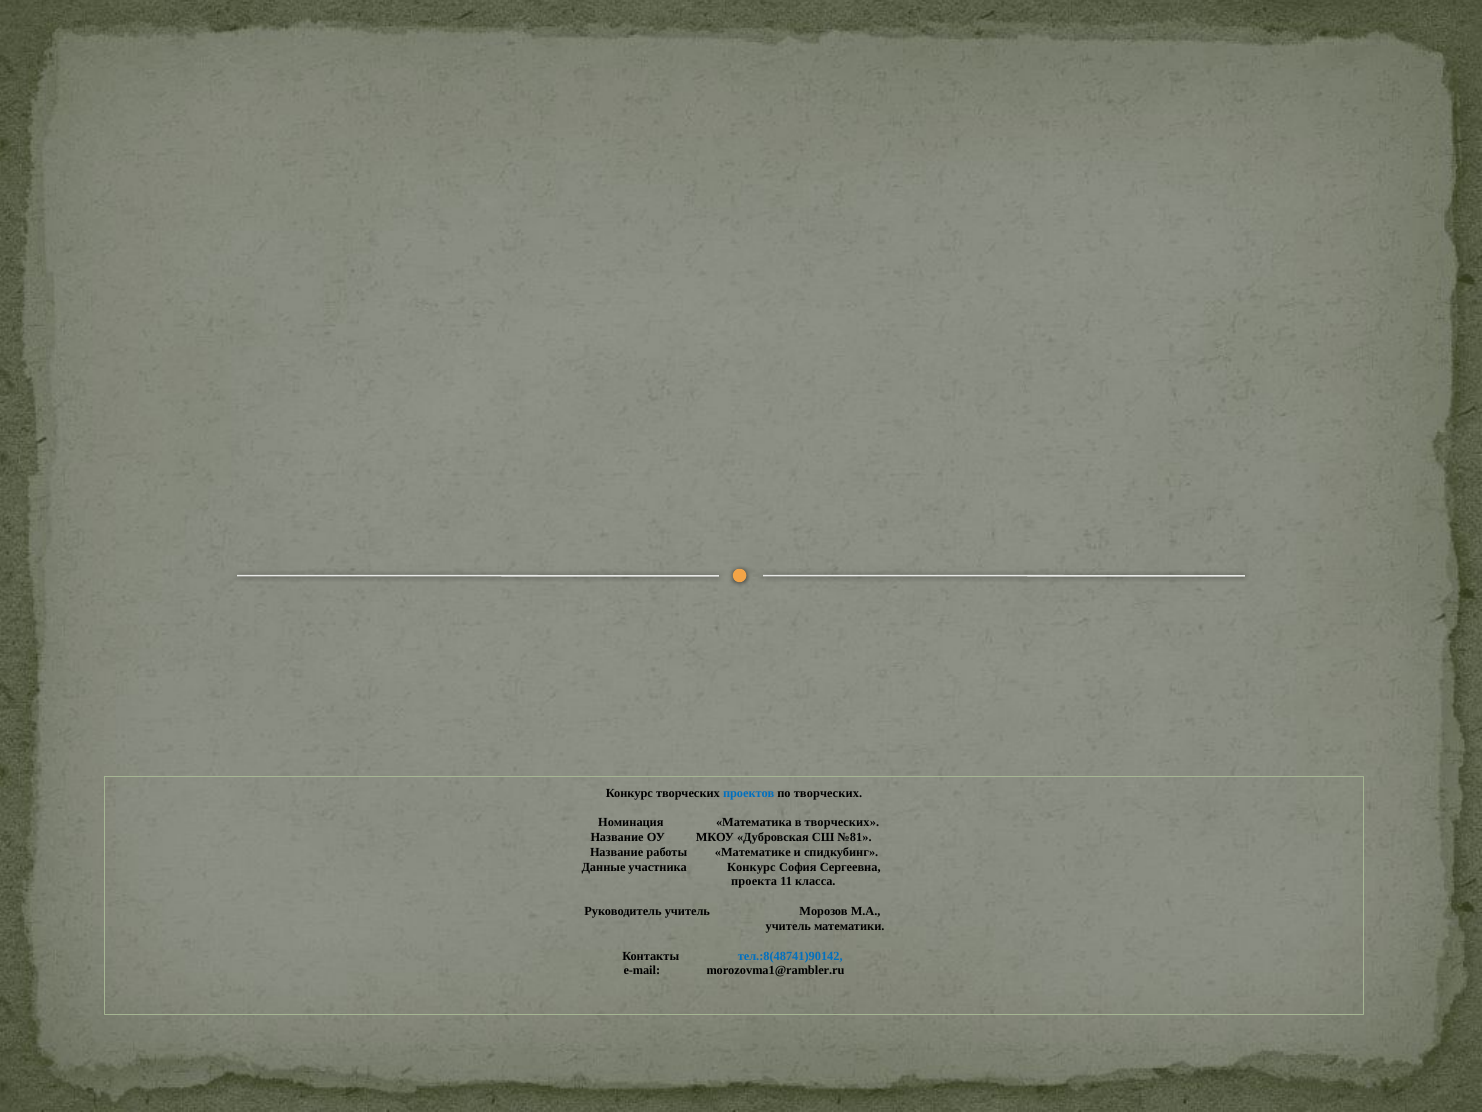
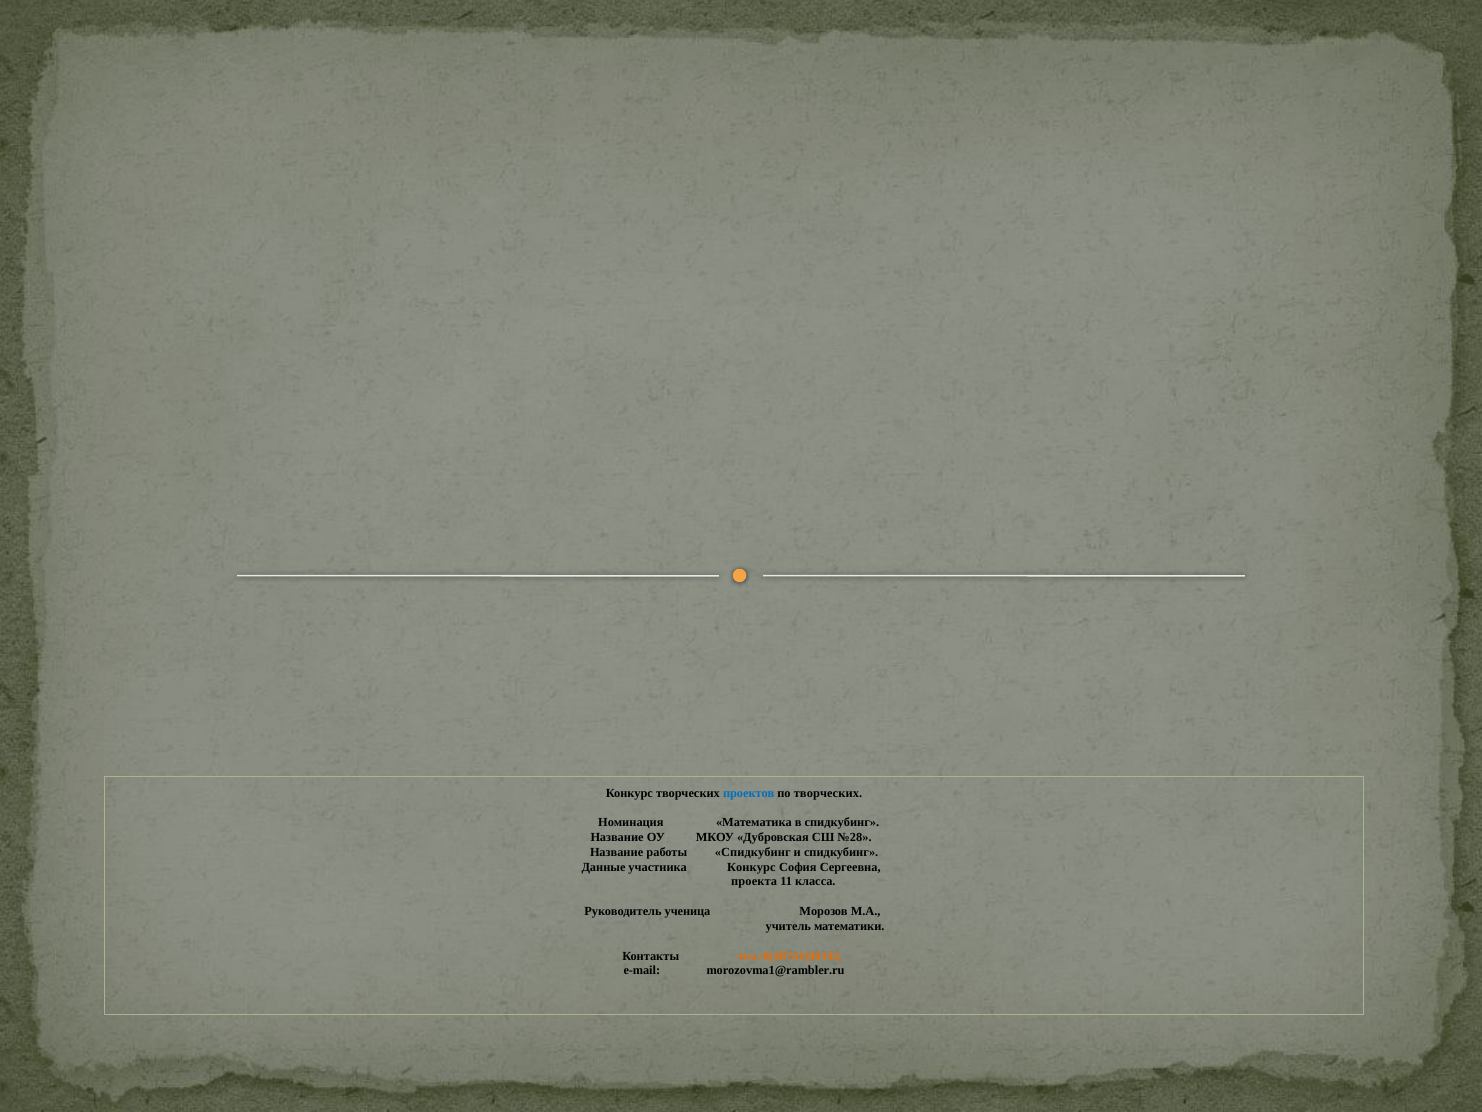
в творческих: творческих -> спидкубинг (842, 822)
№81: №81 -> №28 (855, 837)
работы Математике: Математике -> Спидкубинг (753, 852)
Руководитель учитель: учитель -> ученица (687, 911)
тел.:8(48741)90142 colour: blue -> orange (790, 956)
